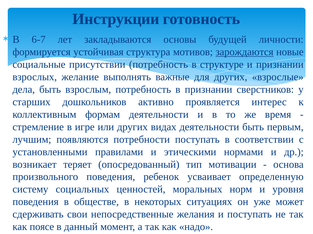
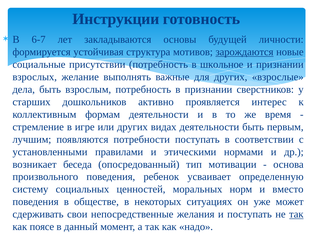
структуре: структуре -> школьное (222, 65)
теряет: теряет -> беседа (77, 165)
уровня: уровня -> вместо (288, 190)
так underline: none -> present (296, 215)
